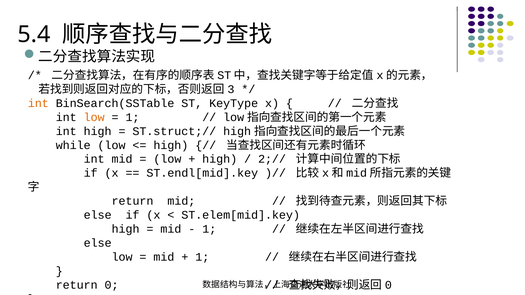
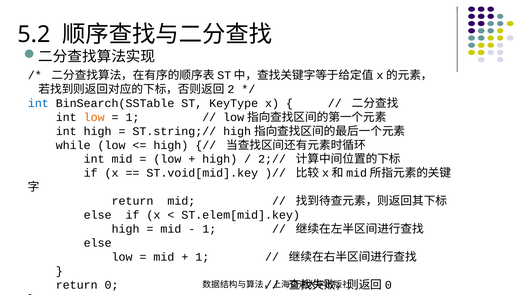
5.4: 5.4 -> 5.2 (34, 35)
3: 3 -> 2 (231, 89)
int colour: orange -> blue (38, 103)
ST.struct;//: ST.struct;// -> ST.string;// (174, 131)
ST.endl[mid].key: ST.endl[mid].key -> ST.void[mid].key (202, 173)
